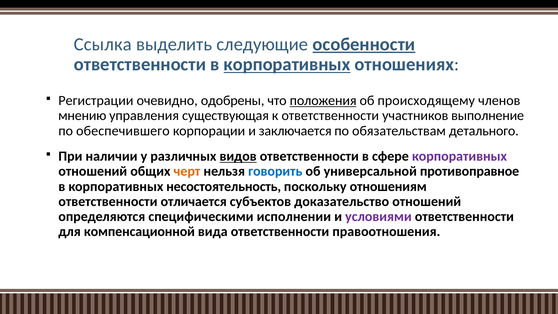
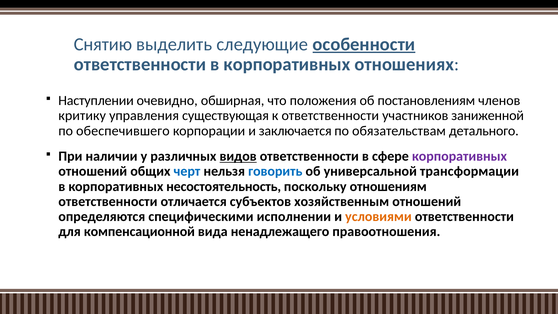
Ссылка: Ссылка -> Снятию (103, 44)
корпоративных underline: present -> none (287, 64)
Регистрации: Регистрации -> Наступлении (96, 101)
одобрены: одобрены -> обширная (233, 101)
положения underline: present -> none (323, 101)
происходящему: происходящему -> постановлениям (426, 101)
мнению: мнению -> критику (82, 116)
выполнение: выполнение -> заниженной (488, 116)
черт colour: orange -> blue (187, 171)
противоправное: противоправное -> трансформации (469, 171)
доказательство: доказательство -> хозяйственным (342, 201)
условиями colour: purple -> orange (378, 217)
вида ответственности: ответственности -> ненадлежащего (280, 232)
